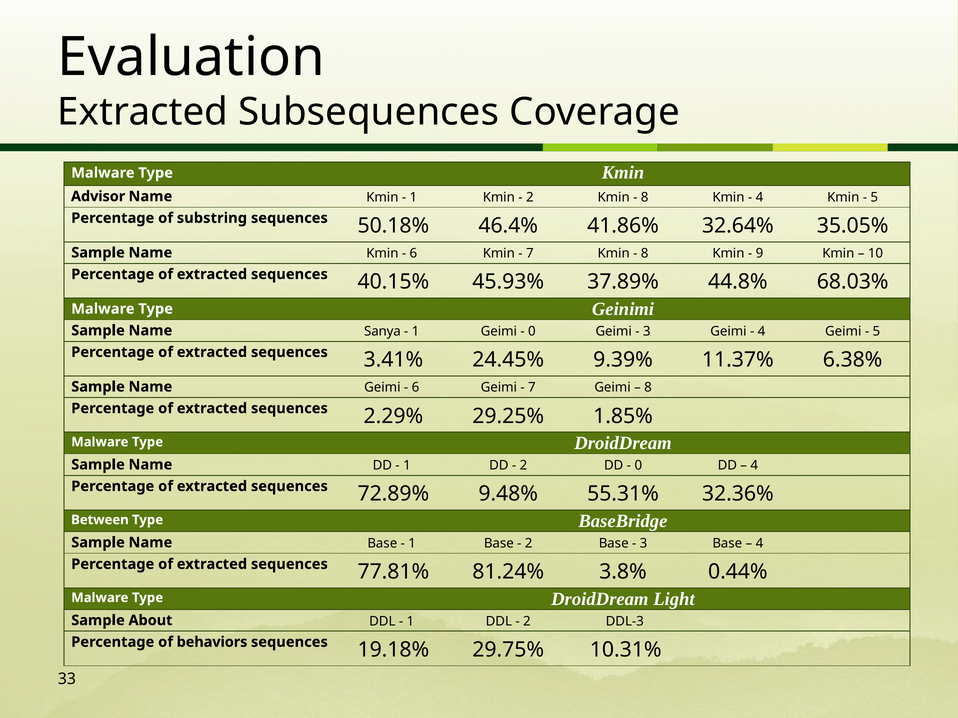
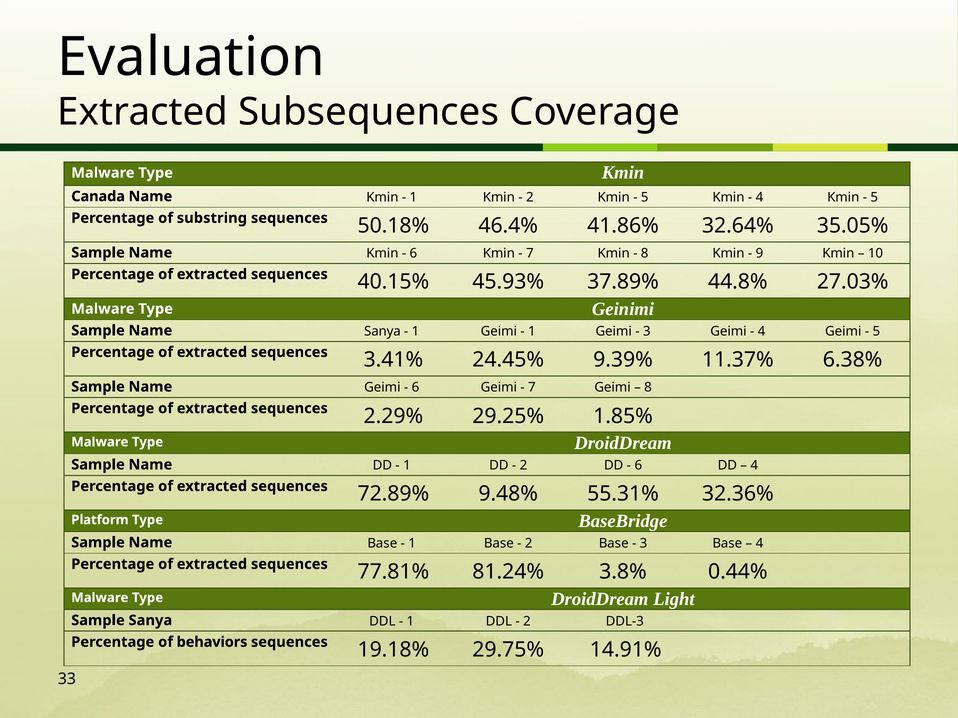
Advisor: Advisor -> Canada (98, 197)
8: 8 -> 5 (645, 197)
68.03%: 68.03% -> 27.03% (853, 282)
0: 0 -> 1 (532, 332)
0: 0 -> 6 (638, 466)
Between: Between -> Platform (100, 520)
Sample About: About -> Sanya (150, 621)
10.31%: 10.31% -> 14.91% (626, 650)
